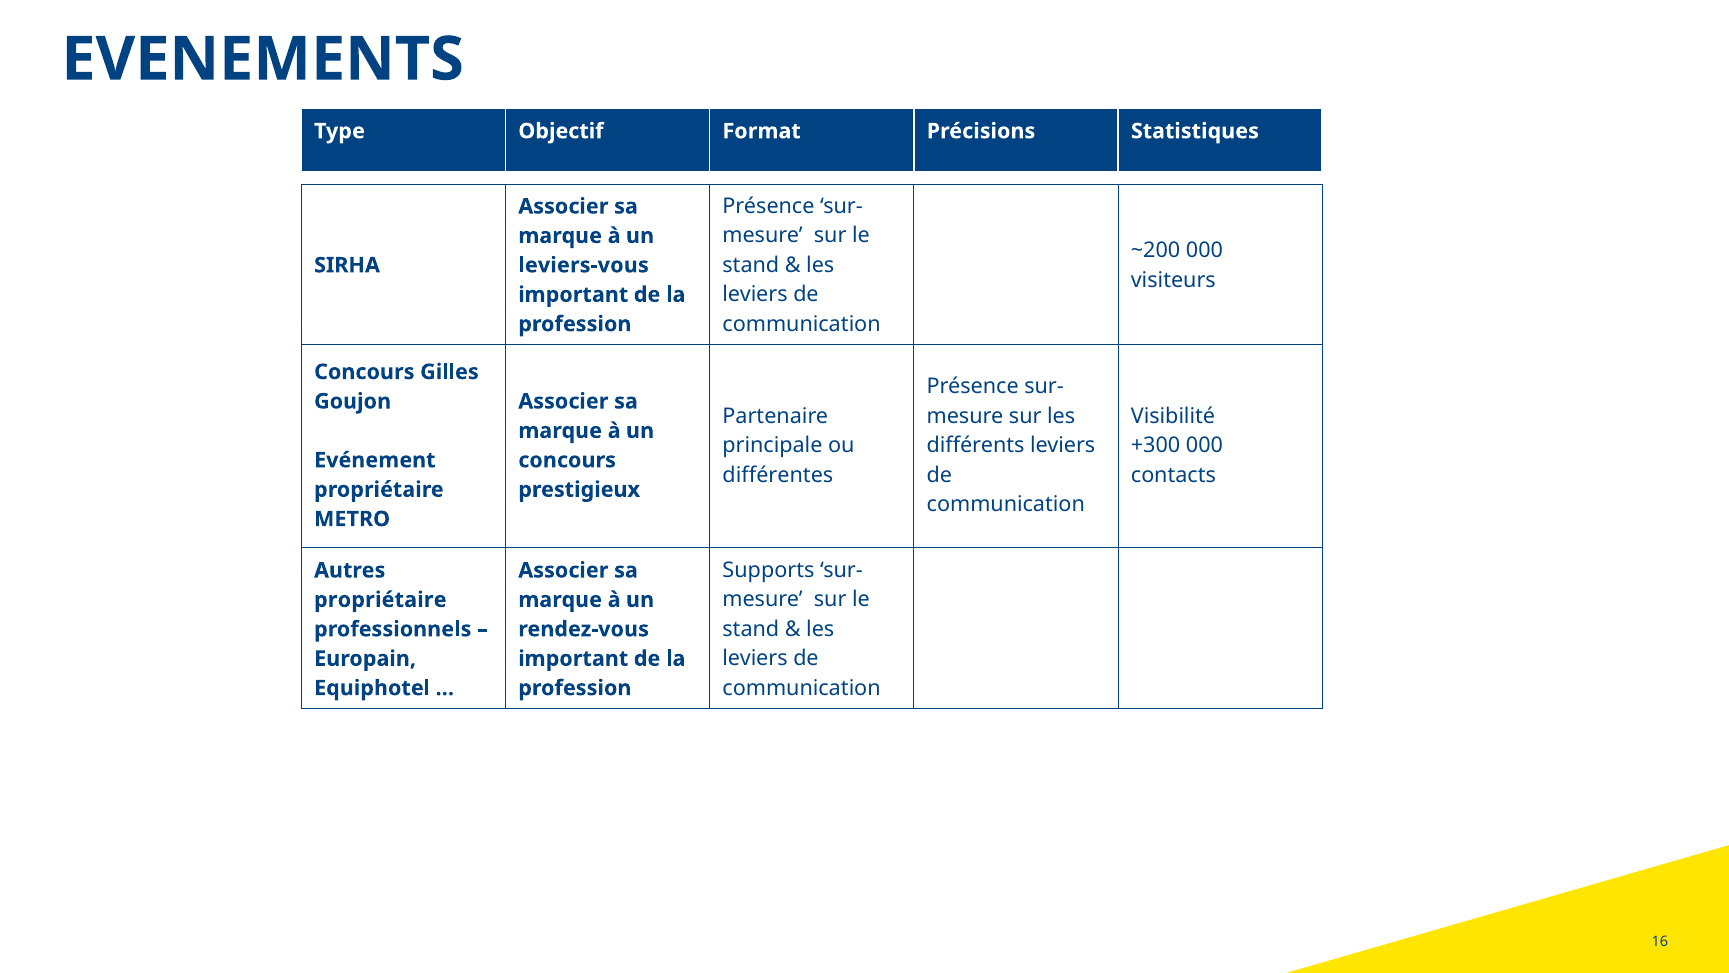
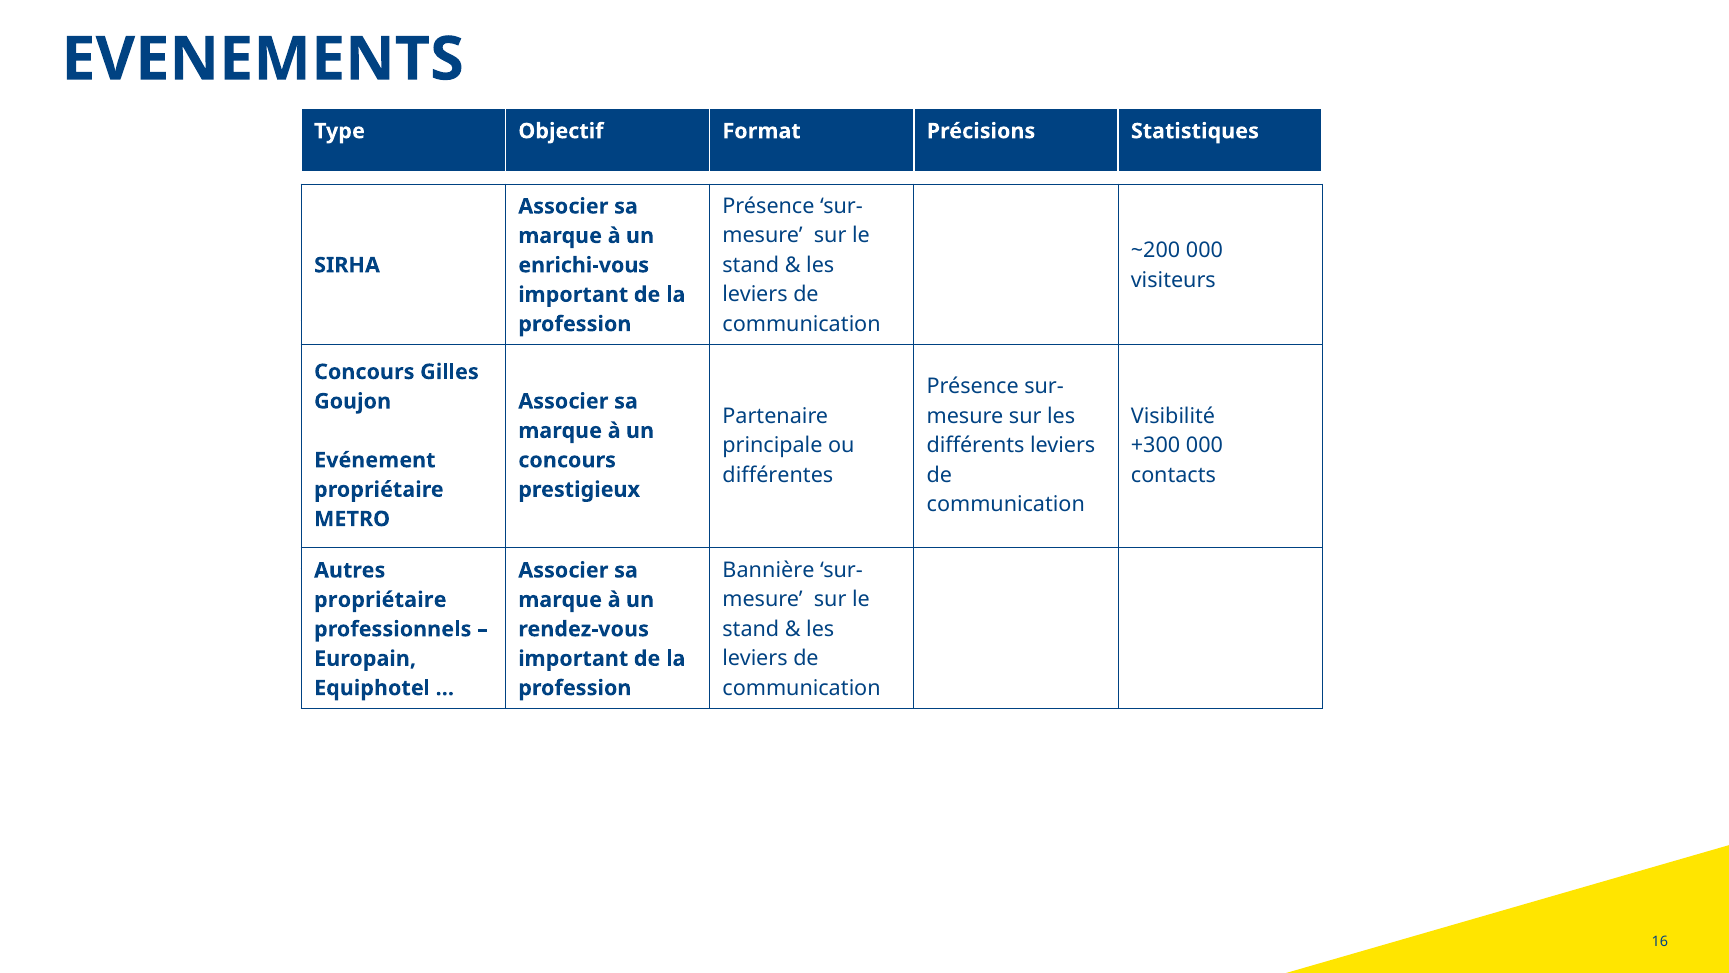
leviers-vous: leviers-vous -> enrichi-vous (584, 265)
Supports: Supports -> Bannière (768, 570)
